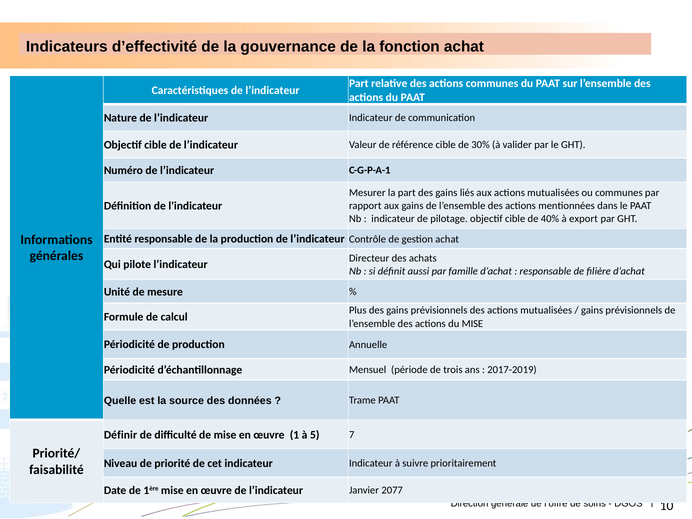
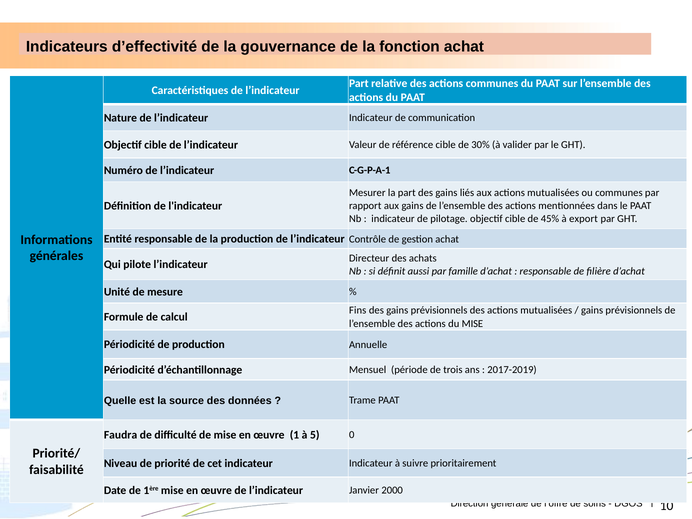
40%: 40% -> 45% (550, 219)
Plus: Plus -> Fins (358, 311)
Définir: Définir -> Faudra (121, 435)
7: 7 -> 0 (352, 435)
2077: 2077 -> 2000 (392, 490)
